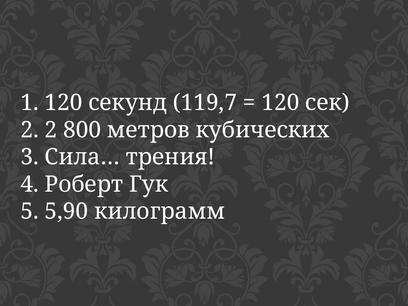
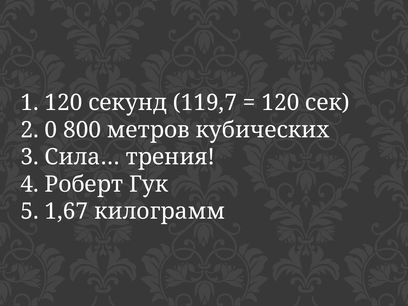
2: 2 -> 0 (51, 130)
5,90: 5,90 -> 1,67 (66, 212)
